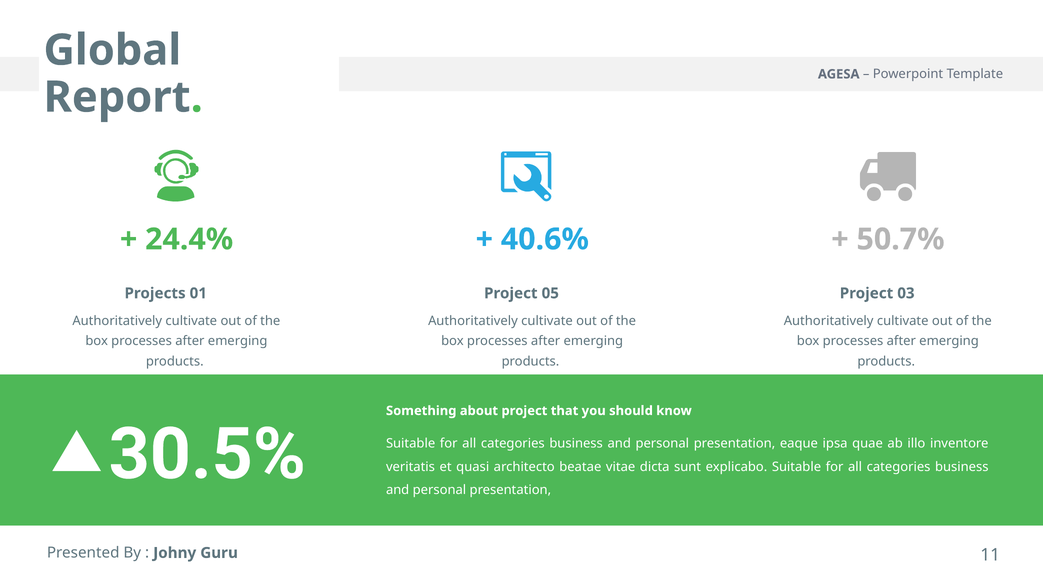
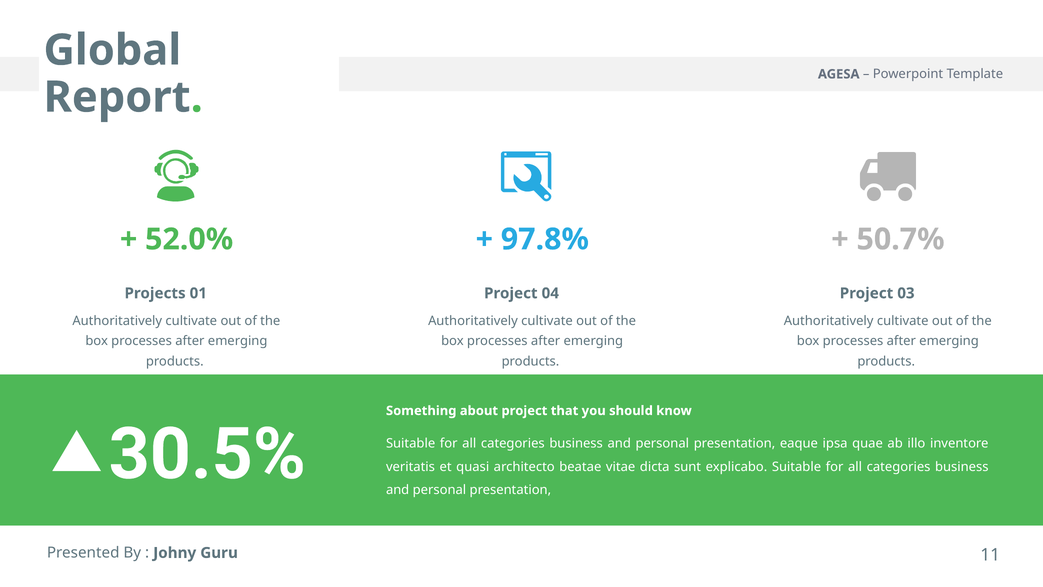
24.4%: 24.4% -> 52.0% (189, 239)
40.6%: 40.6% -> 97.8% (545, 239)
05: 05 -> 04 (550, 293)
